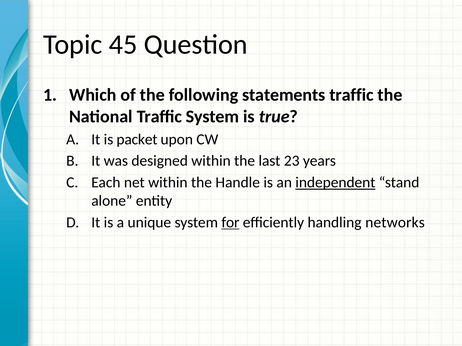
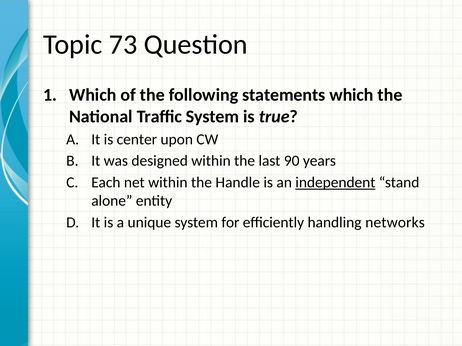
45: 45 -> 73 (123, 44)
statements traffic: traffic -> which (352, 95)
packet: packet -> center (137, 140)
23: 23 -> 90 (292, 161)
for underline: present -> none (230, 223)
